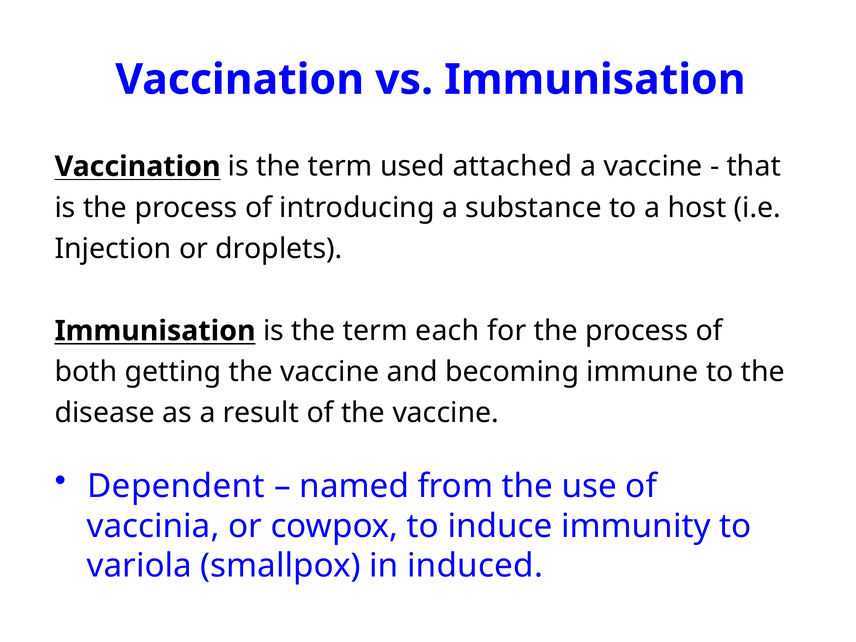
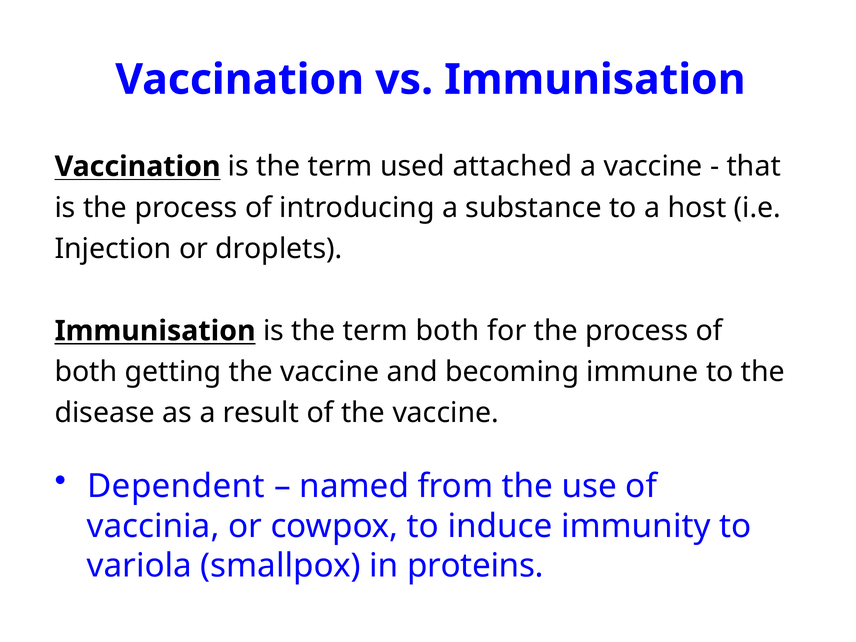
term each: each -> both (447, 331)
induced: induced -> proteins (475, 566)
